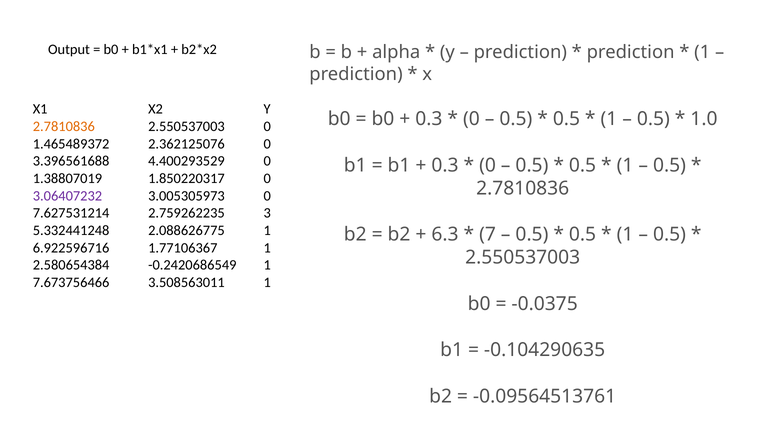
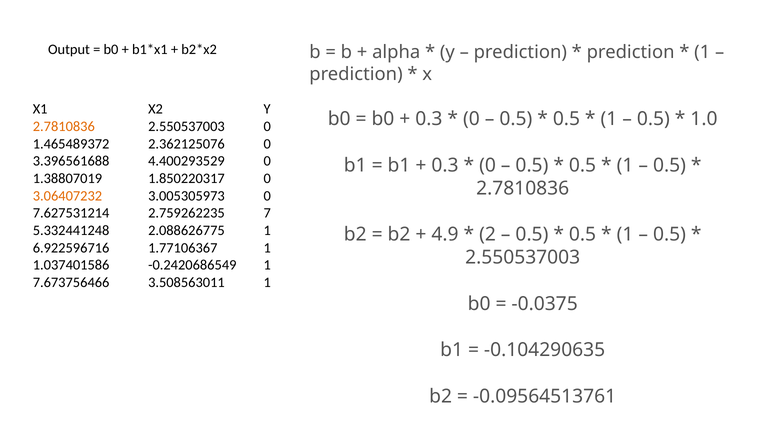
3.06407232 colour: purple -> orange (67, 196)
3: 3 -> 7 (267, 213)
6.3: 6.3 -> 4.9 (445, 234)
7: 7 -> 2 (488, 234)
2.580654384: 2.580654384 -> 1.037401586 (71, 265)
